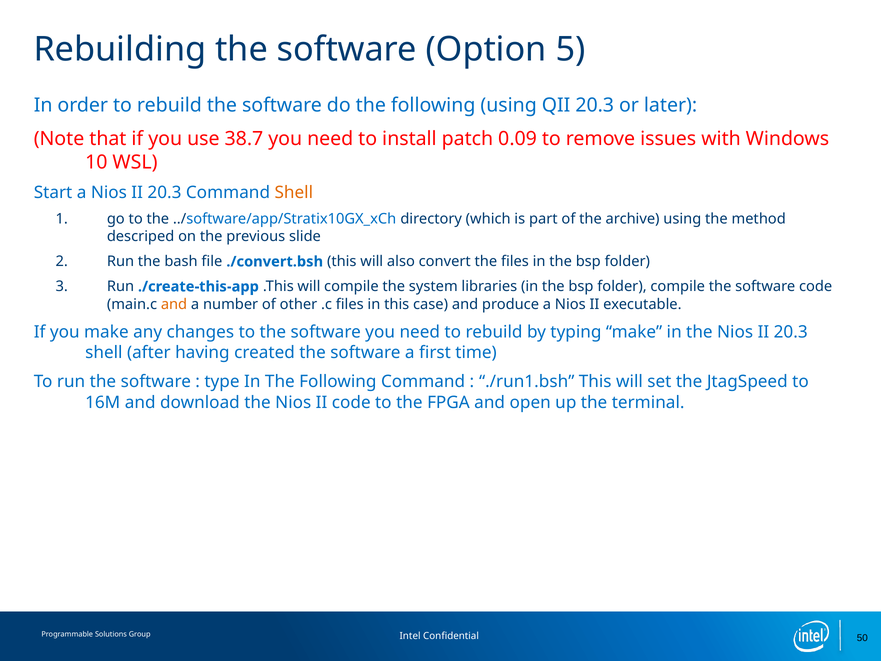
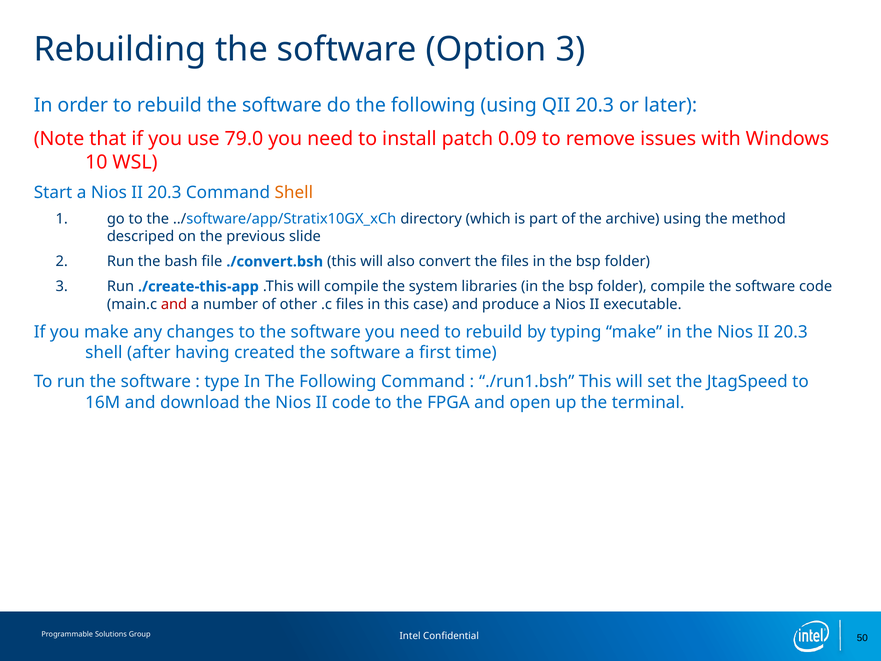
Option 5: 5 -> 3 (570, 49)
38.7: 38.7 -> 79.0 (244, 139)
and colour: orange -> red (174, 304)
